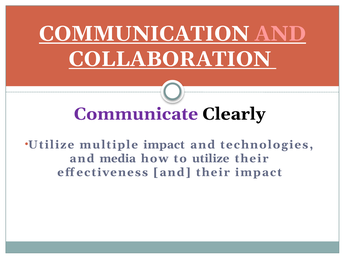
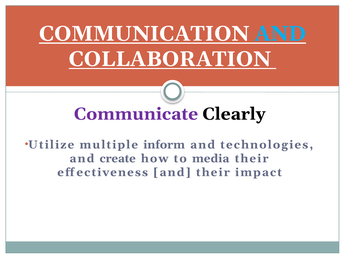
AND colour: pink -> light blue (280, 34)
multiple impact: impact -> inform (164, 145)
media: media -> create (118, 158)
to utilize: utilize -> media (211, 158)
